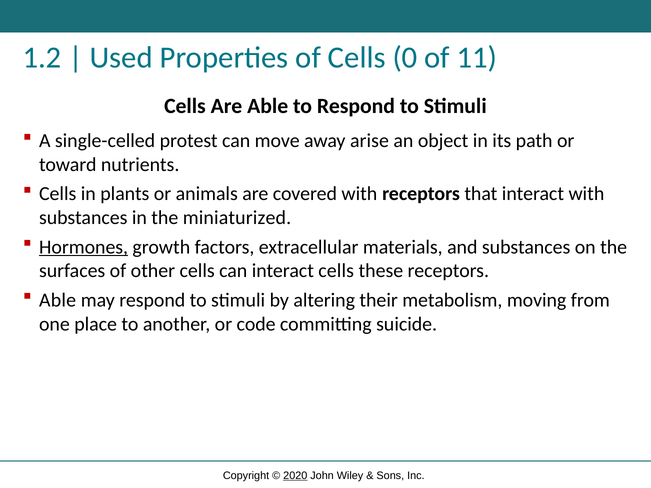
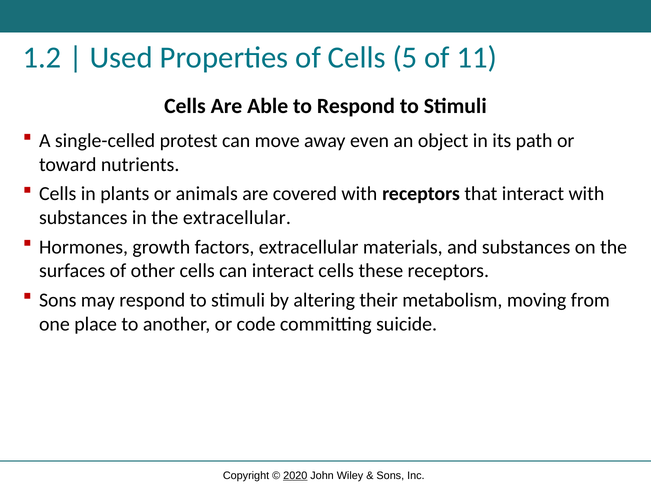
0: 0 -> 5 (405, 58)
arise: arise -> even (370, 141)
the miniaturized: miniaturized -> extracellular (237, 218)
Hormones underline: present -> none (84, 247)
Able: Able -> Sons (58, 300)
